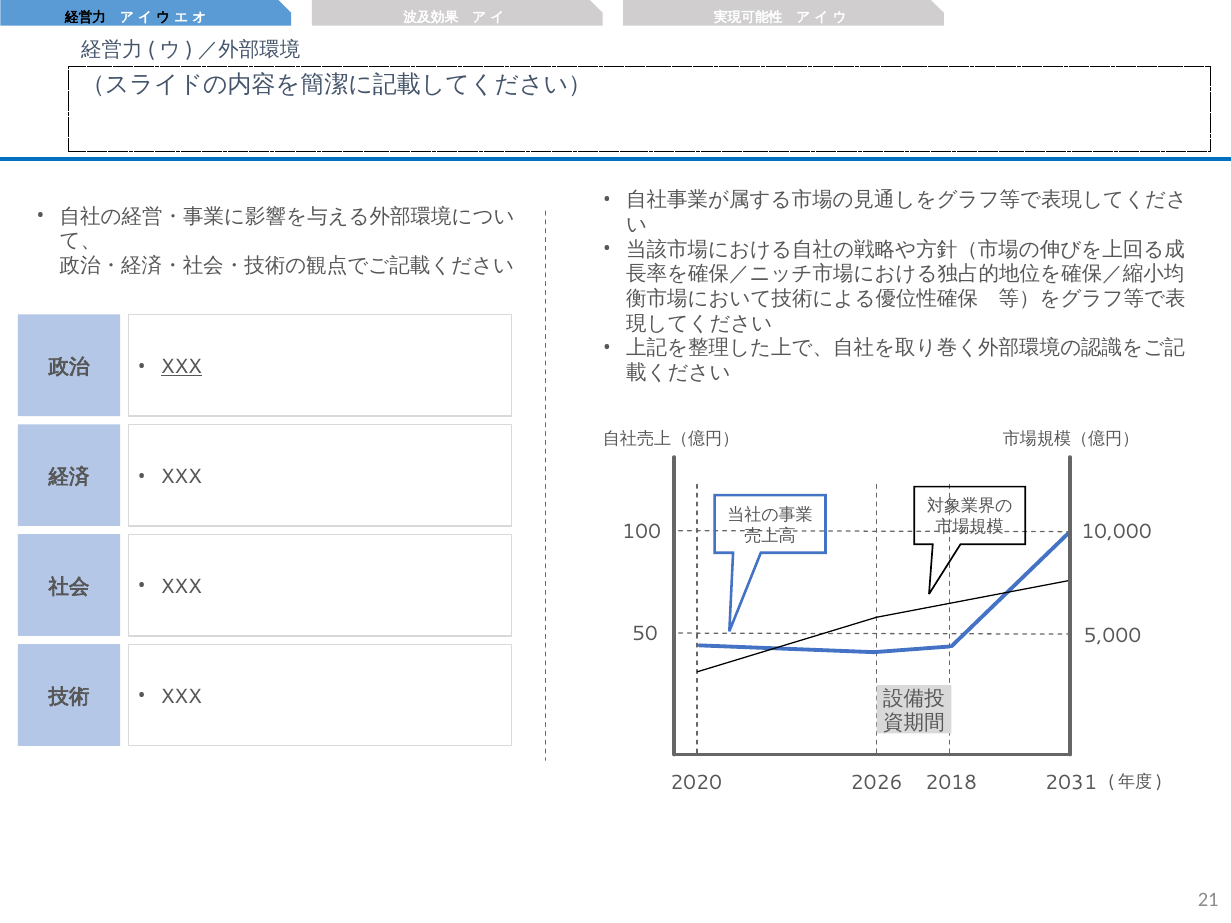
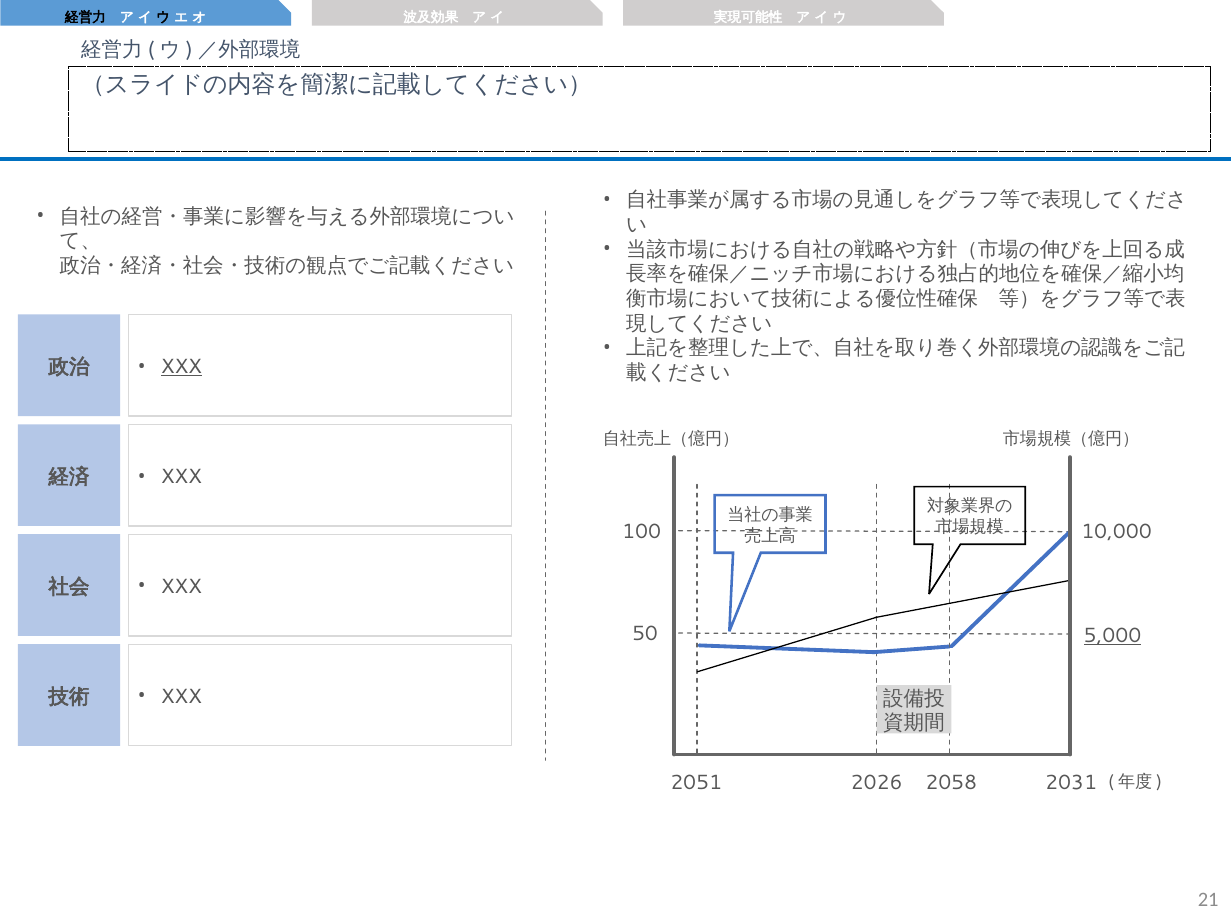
5,000 underline: none -> present (1112, 636)
2020: 2020 -> 2051 (696, 783)
2018: 2018 -> 2058 (951, 783)
